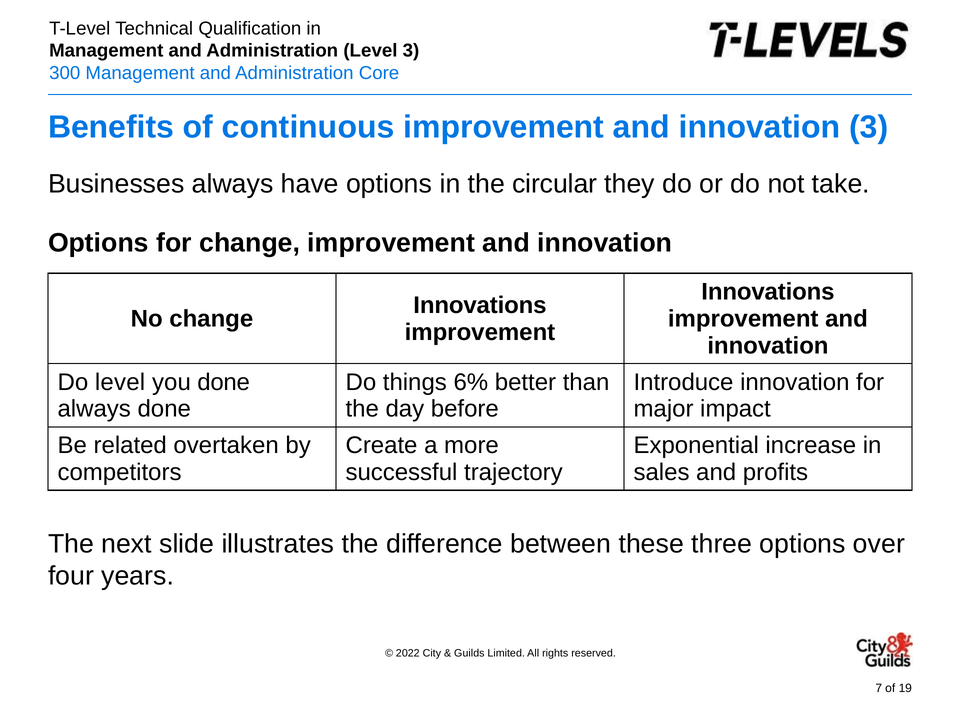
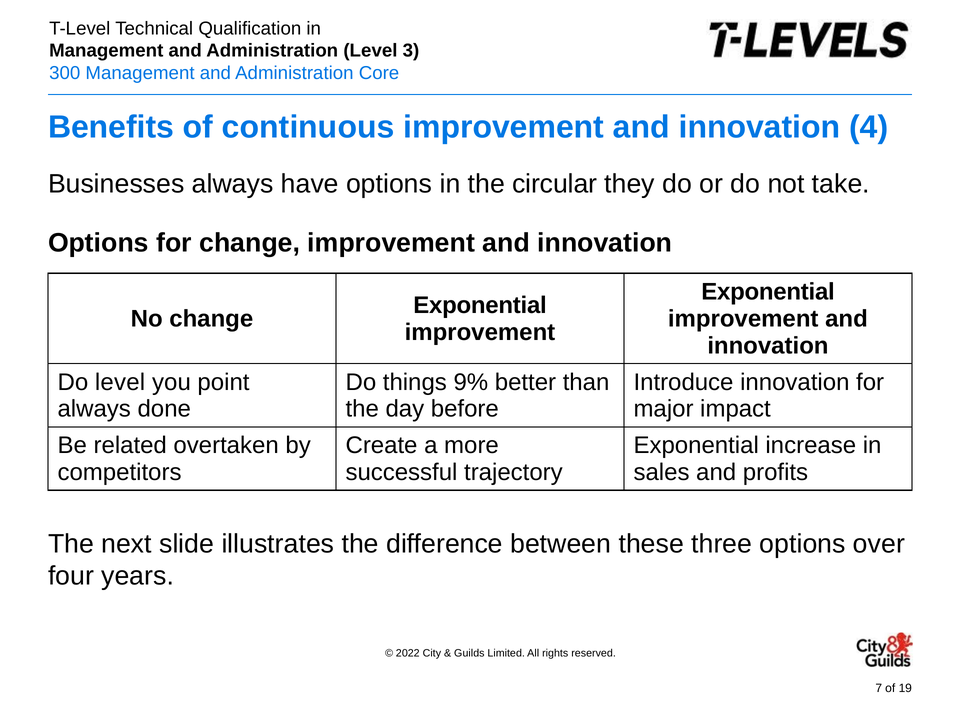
innovation 3: 3 -> 4 (869, 127)
Innovations: Innovations -> Exponential (768, 292)
Innovations: Innovations -> Exponential (480, 305)
you done: done -> point (223, 382)
6%: 6% -> 9% (471, 382)
